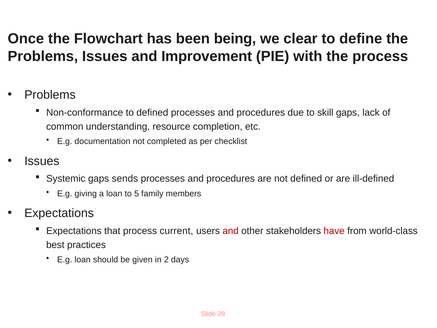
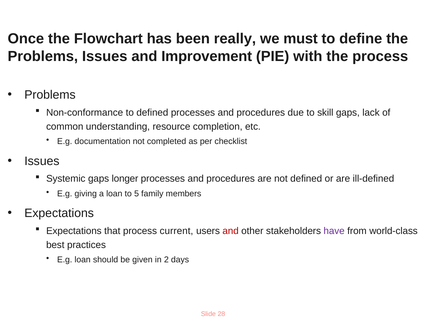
being: being -> really (235, 39)
clear: clear -> must (301, 39)
sends: sends -> longer (125, 179)
have colour: red -> purple (334, 231)
